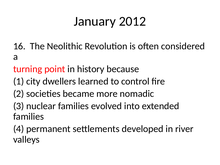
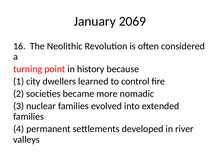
2012: 2012 -> 2069 (132, 21)
